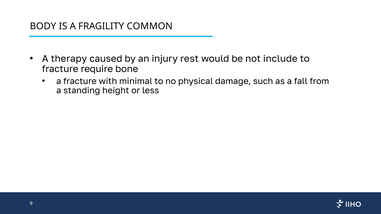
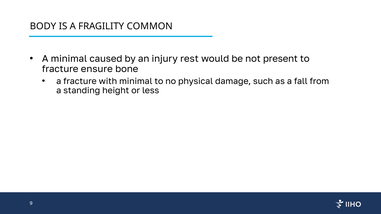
A therapy: therapy -> minimal (69, 59)
include: include -> present (280, 59)
require: require -> ensure (97, 69)
